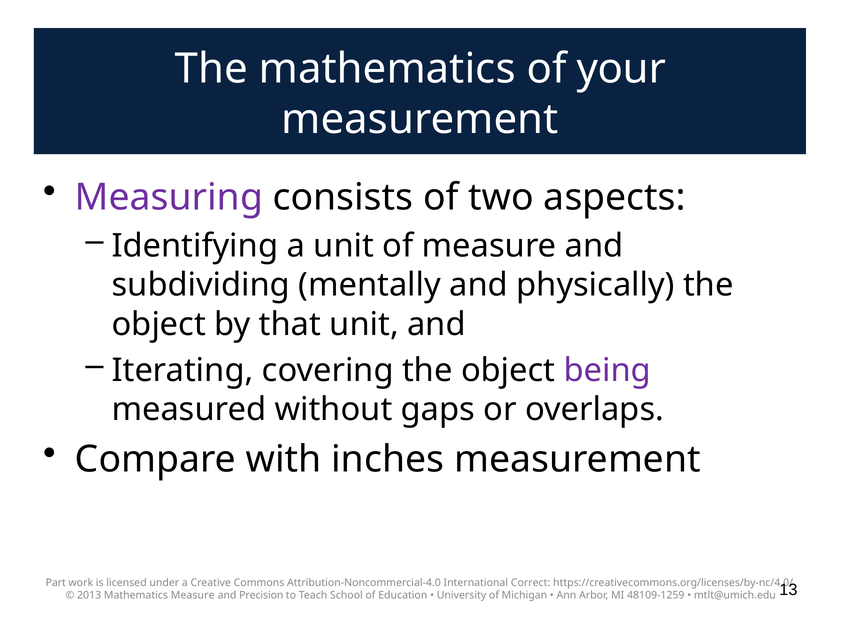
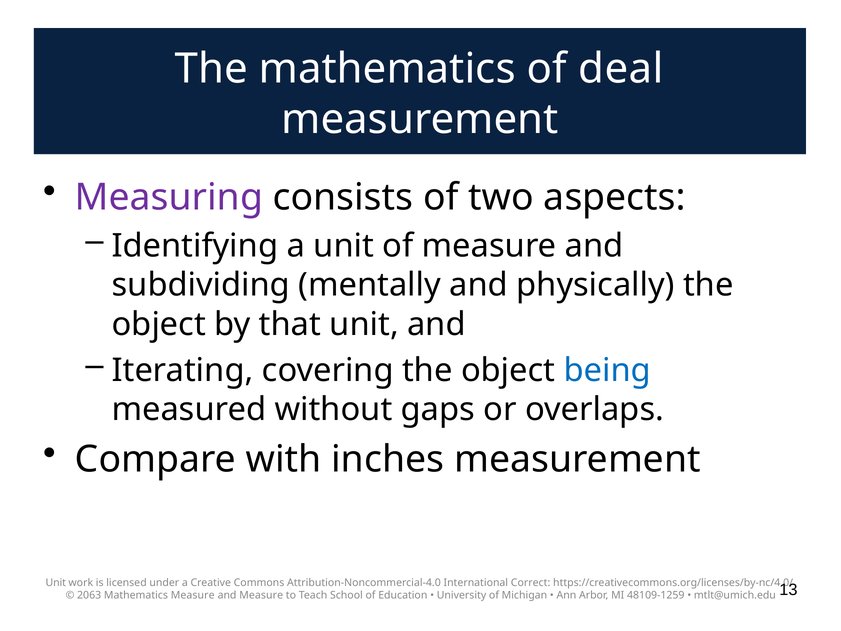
your: your -> deal (621, 69)
being colour: purple -> blue (607, 370)
Part: Part -> Unit (56, 582)
2013: 2013 -> 2063 (89, 595)
and Precision: Precision -> Measure (261, 595)
